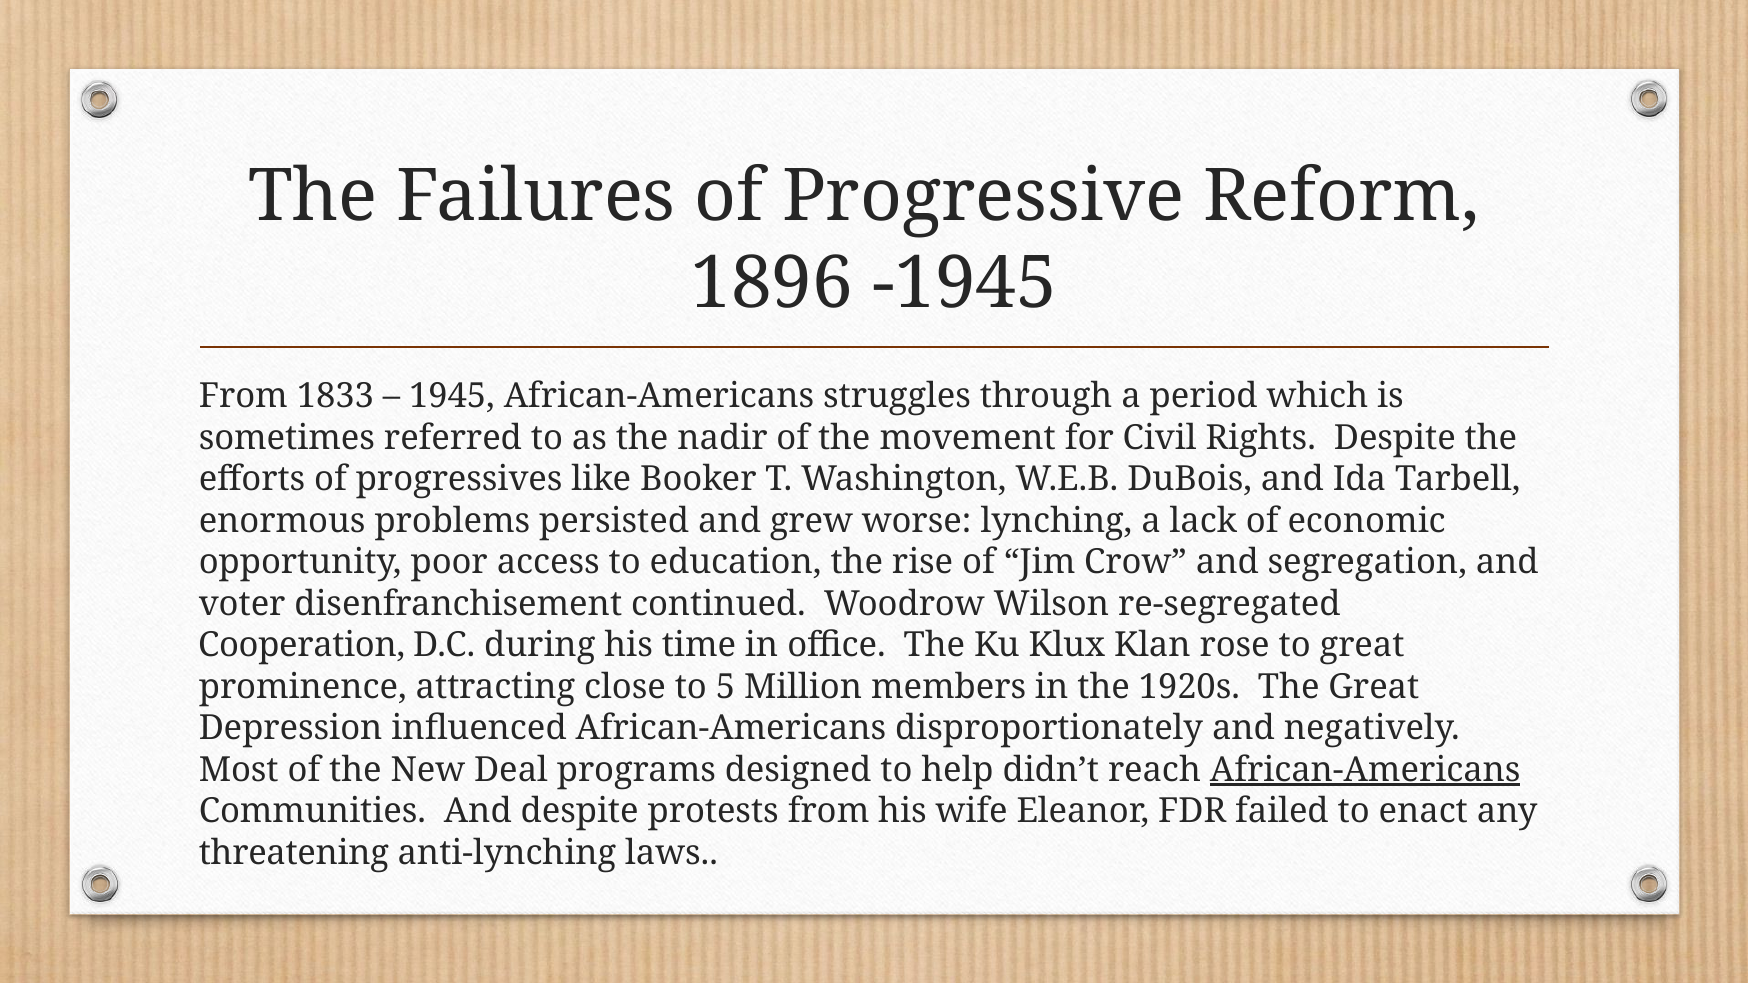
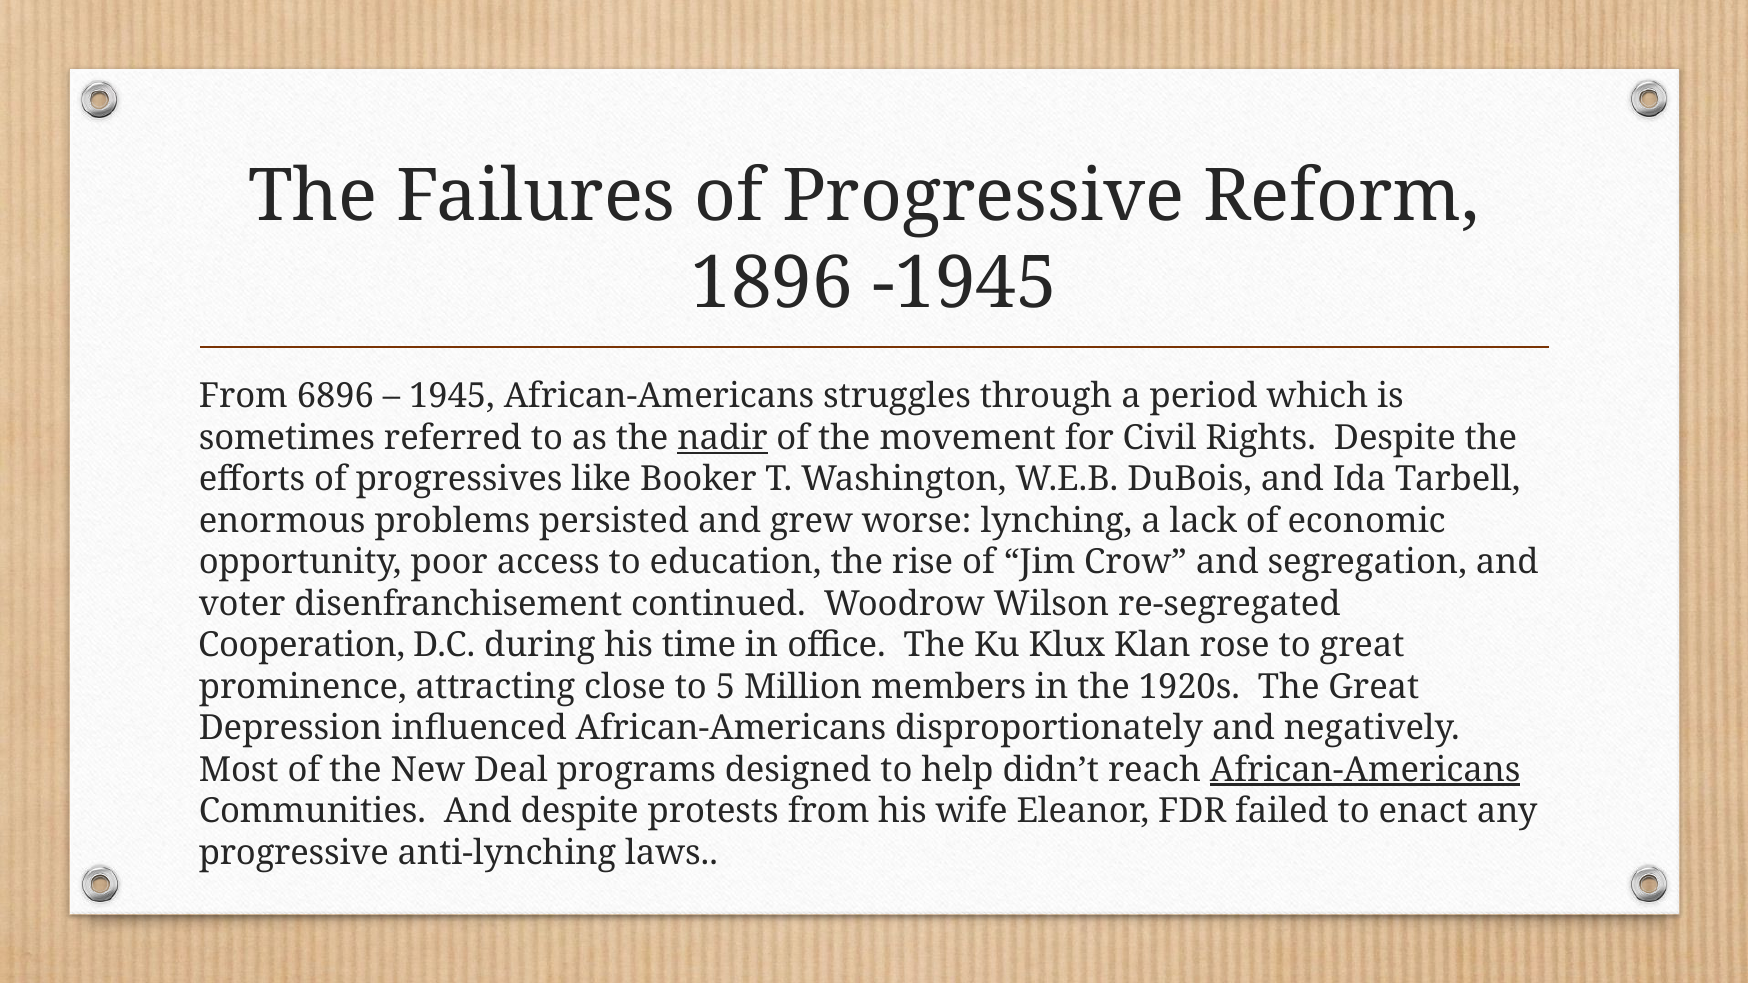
1833: 1833 -> 6896 (335, 396)
nadir underline: none -> present (722, 438)
threatening: threatening -> progressive (294, 853)
